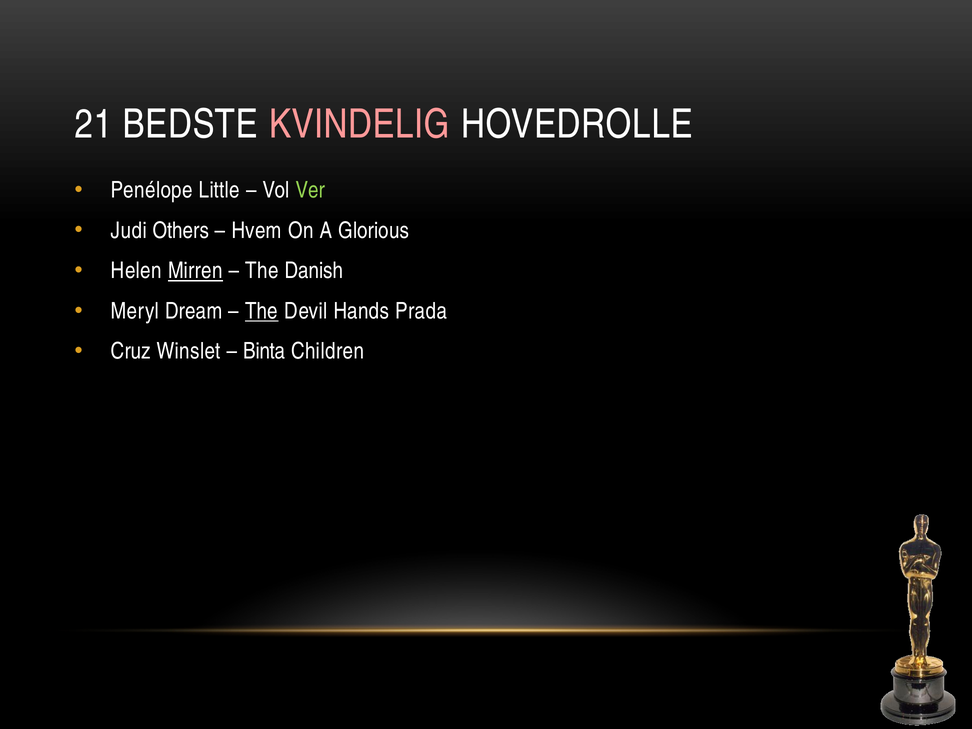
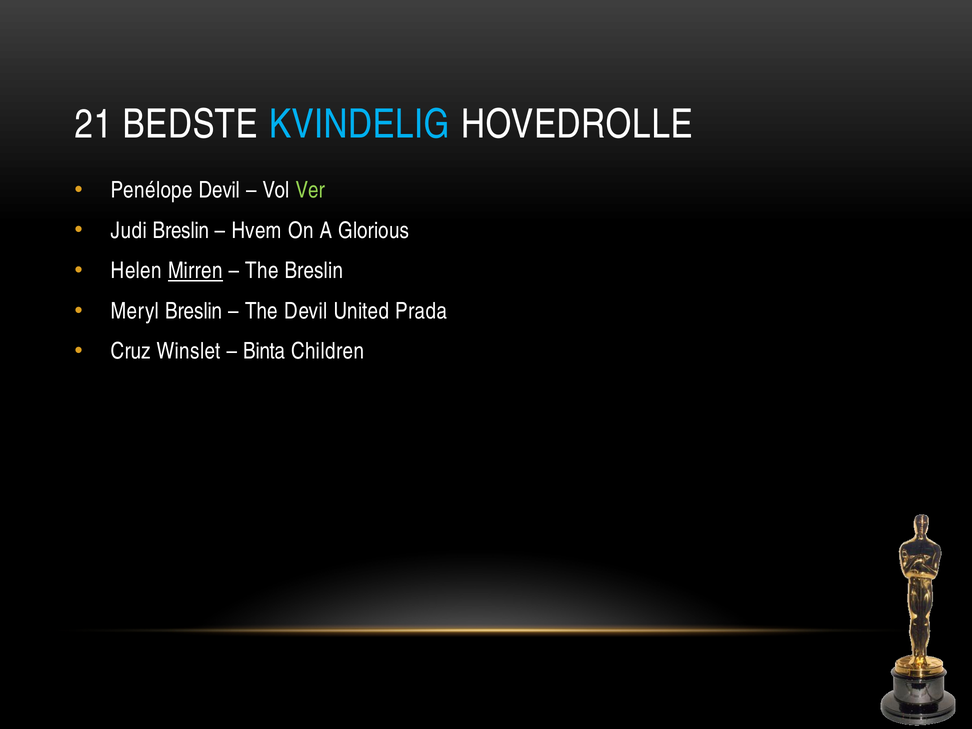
KVINDELIG colour: pink -> light blue (359, 124)
Penélope Little: Little -> Devil (219, 190)
Judi Others: Others -> Breslin (181, 231)
The Danish: Danish -> Breslin (314, 271)
Meryl Dream: Dream -> Breslin (194, 311)
The underline: present -> none (261, 311)
Hands: Hands -> United (361, 311)
